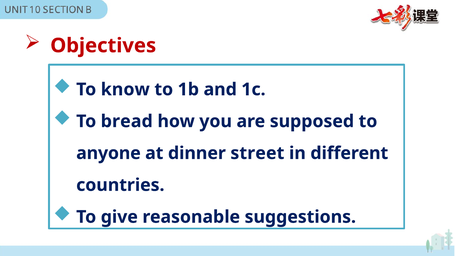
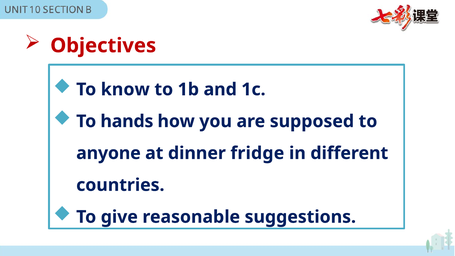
bread: bread -> hands (127, 121)
street: street -> fridge (257, 153)
